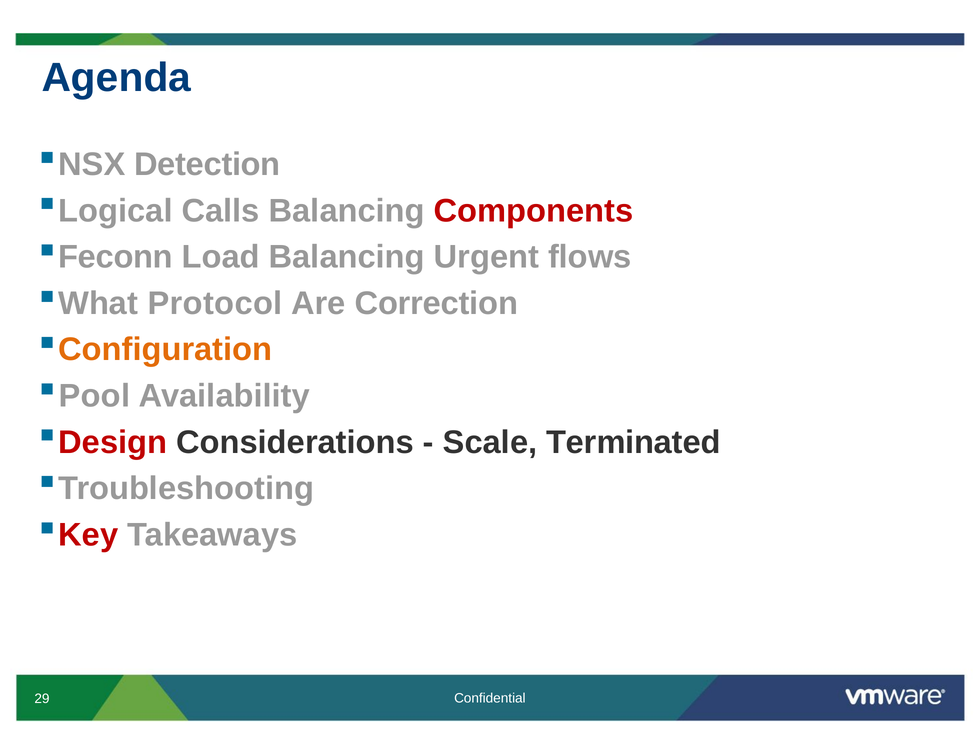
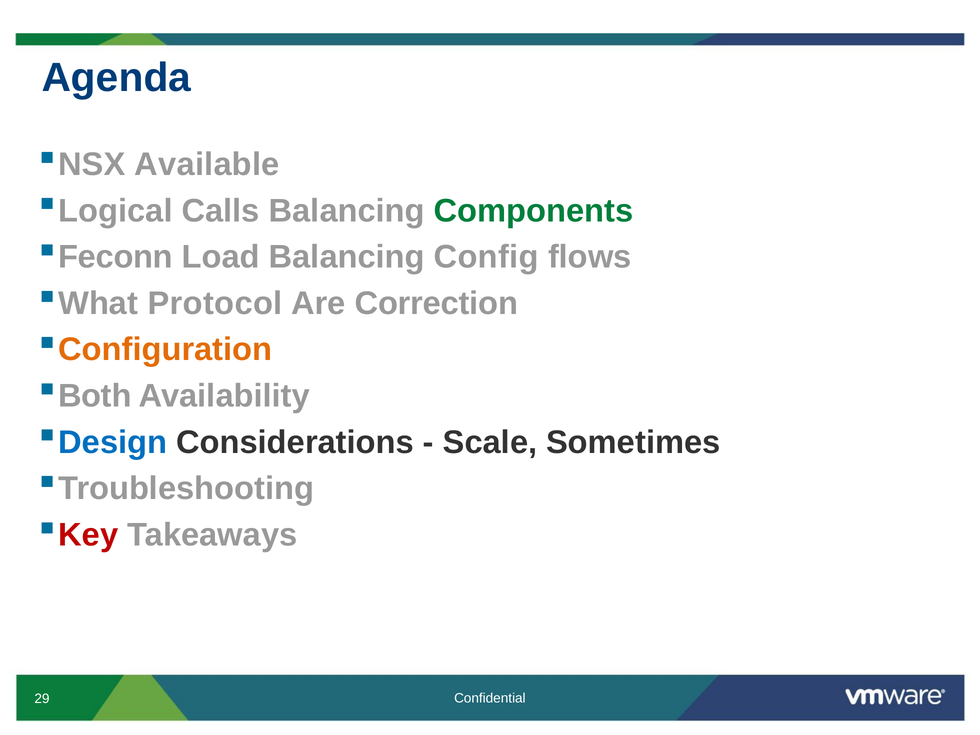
Detection: Detection -> Available (207, 164)
Components colour: red -> green (534, 211)
Urgent: Urgent -> Config (486, 257)
Pool: Pool -> Both (95, 396)
Design colour: red -> blue (113, 442)
Terminated: Terminated -> Sometimes (633, 442)
